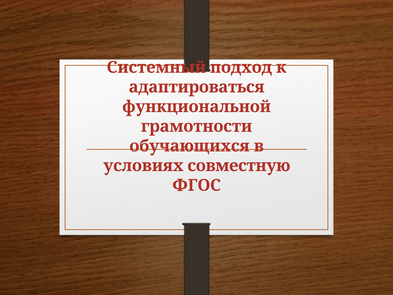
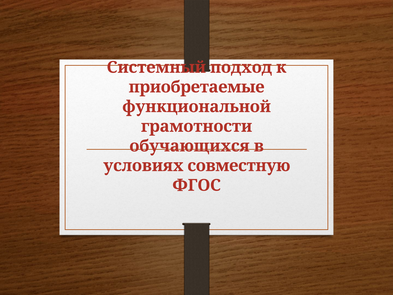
адаптироваться: адаптироваться -> приобретаемые (197, 87)
